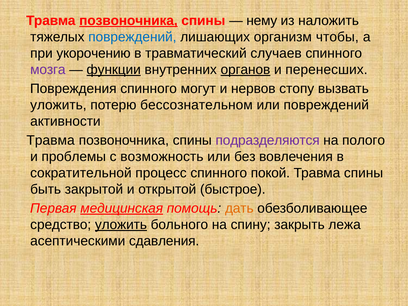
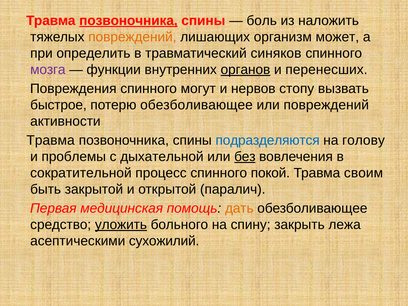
нему: нему -> боль (262, 21)
повреждений colour: blue -> orange (132, 37)
чтобы: чтобы -> может (337, 37)
укорочению: укорочению -> определить (93, 53)
случаев: случаев -> синяков (276, 53)
функции underline: present -> none (114, 70)
уложить: уложить -> быстрое (58, 105)
потерю бессознательном: бессознательном -> обезболивающее (196, 105)
подразделяются colour: purple -> blue (268, 140)
полого: полого -> голову (363, 140)
возможность: возможность -> дыхательной (162, 157)
без underline: none -> present (245, 157)
Травма спины: спины -> своим (364, 173)
быстрое: быстрое -> паралич (233, 189)
медицинская underline: present -> none (122, 208)
сдавления: сдавления -> сухожилий (164, 241)
